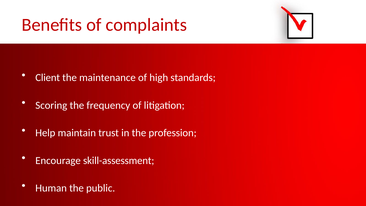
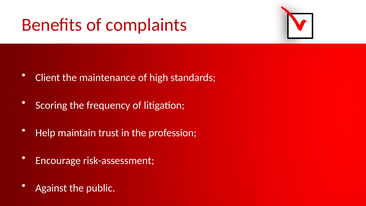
skill-assessment: skill-assessment -> risk-assessment (119, 160)
Human: Human -> Against (51, 188)
